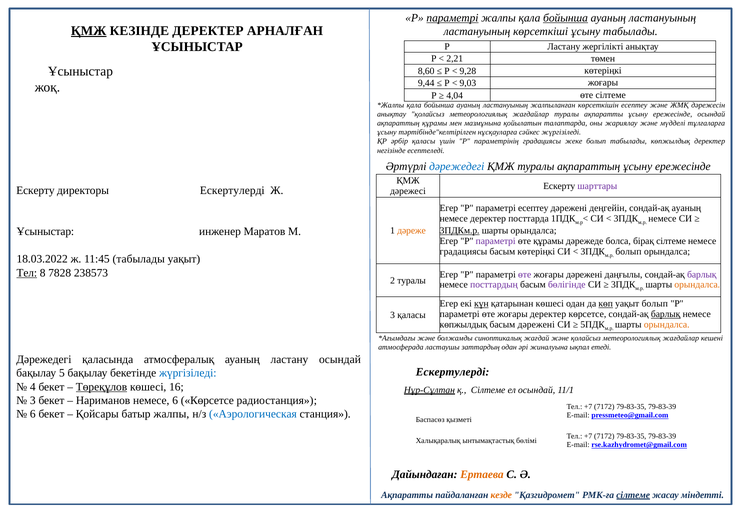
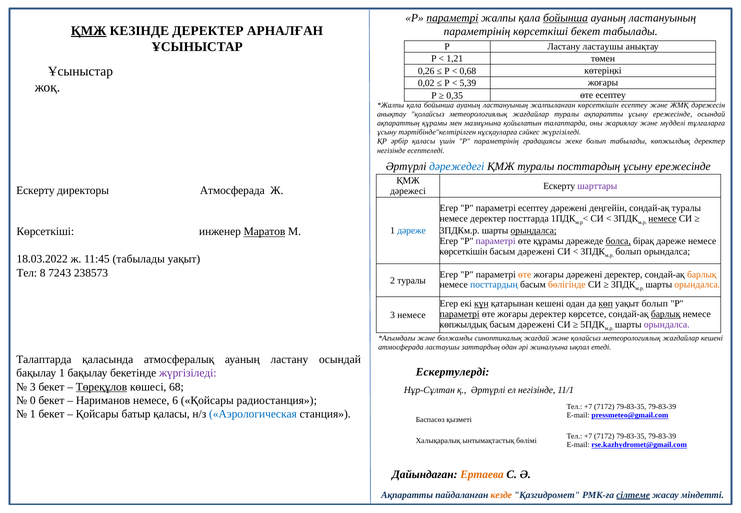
ластануының: ластануының -> параметрінің (477, 32)
көрсеткіші ұсыну: ұсыну -> бекет (586, 32)
Ластану жергілікті: жергілікті -> ластаушы (603, 47)
2,21: 2,21 -> 1,21 (455, 59)
8,60: 8,60 -> 0,26 (426, 71)
9,28: 9,28 -> 0,68 (468, 71)
9,44: 9,44 -> 0,02 (426, 83)
9,03: 9,03 -> 5,39 (468, 83)
4,04: 4,04 -> 0,35 (455, 95)
өте сілтеме: сілтеме -> есептеу (611, 95)
туралы ақпараттың: ақпараттың -> посттардың (589, 167)
директоры Ескертулерді: Ескертулерді -> Атмосферада (232, 191)
сондай-ақ ауаның: ауаның -> туралы (686, 208)
немесе underline: none -> present (662, 219)
дәреже colour: orange -> blue (412, 231)
3ПДКм.р underline: present -> none (460, 231)
орындалса underline: none -> present (534, 231)
Ұсыныстар: Ұсыныстар -> Көрсеткіші (45, 232)
Маратов underline: none -> present (264, 232)
болса underline: none -> present (618, 241)
бірақ сілтеме: сілтеме -> дәреже (671, 241)
градациясы: градациясы -> көрсеткішін (464, 252)
көтеріңкі: көтеріңкі -> дәрежені (536, 252)
Тел underline: present -> none (27, 273)
7828: 7828 -> 7243 (60, 273)
өте colour: purple -> orange (525, 274)
дәрежені даңғылы: даңғылы -> деректер (624, 274)
барлық colour: purple -> orange (702, 274)
посттардың colour: purple -> blue (494, 285)
бөлігінде colour: purple -> orange (567, 285)
қатарынан көшесі: көшесі -> кешені (550, 304)
параметрі underline: none -> present (460, 314)
3 қаласы: қаласы -> немесе (411, 315)
орындалса colour: orange -> purple (667, 325)
Дәрежедегі: Дәрежедегі -> Талаптарда (44, 360)
бақылау 5: 5 -> 1 (62, 373)
жүргізіледі colour: blue -> purple (188, 373)
4: 4 -> 3 (33, 387)
16: 16 -> 68 (176, 387)
Нұр-Сұлтан underline: present -> none (429, 390)
қ Сілтеме: Сілтеме -> Әртүрлі (488, 390)
ел осындай: осындай -> негізінде (537, 390)
3: 3 -> 0 (33, 401)
6 Көрсетсе: Көрсетсе -> Қойсары (207, 401)
6: 6 -> 1 (33, 414)
батыр жалпы: жалпы -> қаласы (172, 414)
